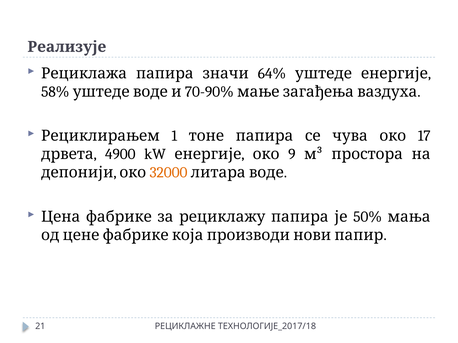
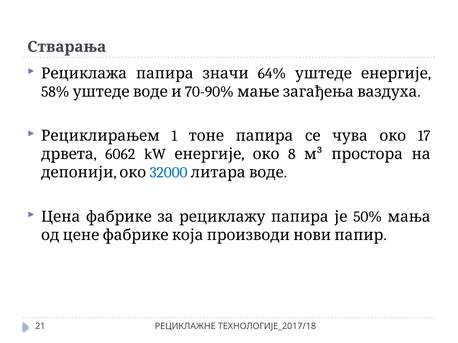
Реализује: Реализује -> Стварања (67, 47)
4900: 4900 -> 6062 (120, 154)
9: 9 -> 8 (292, 154)
32000 colour: orange -> blue (168, 173)
